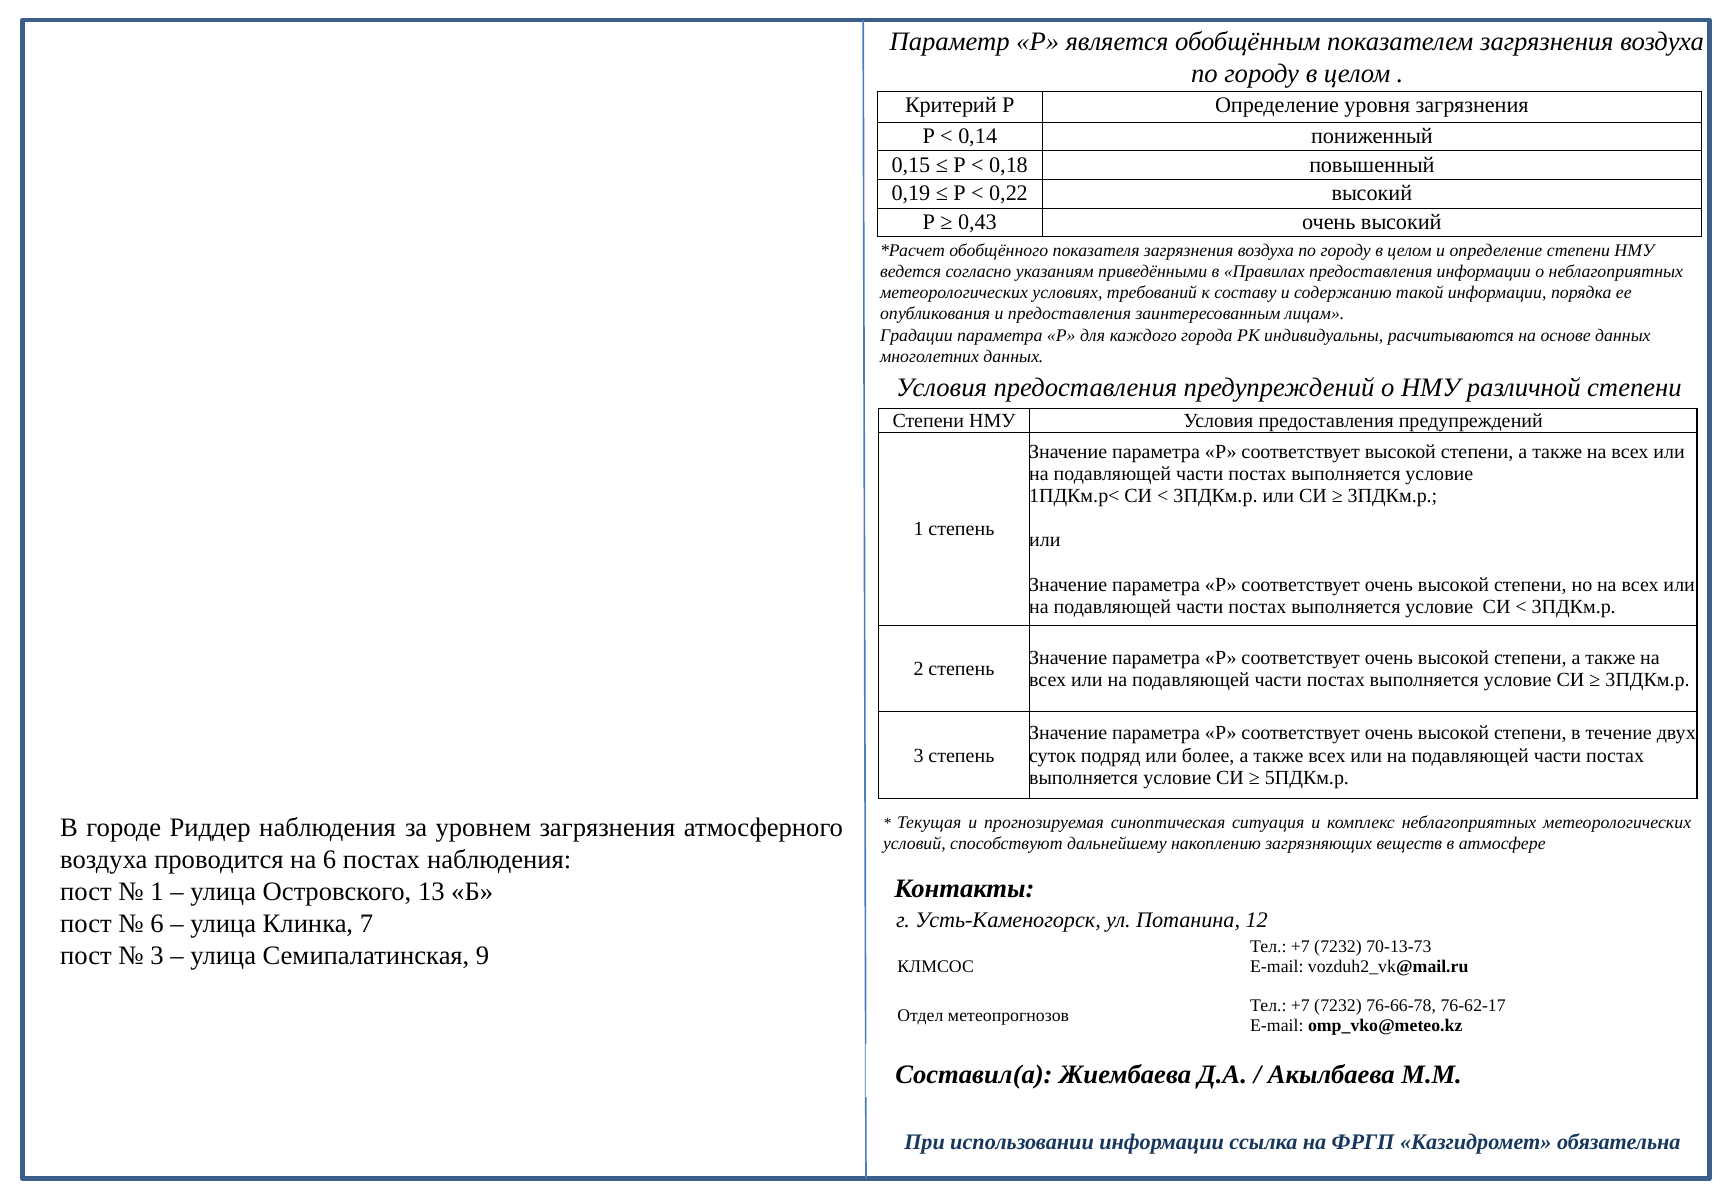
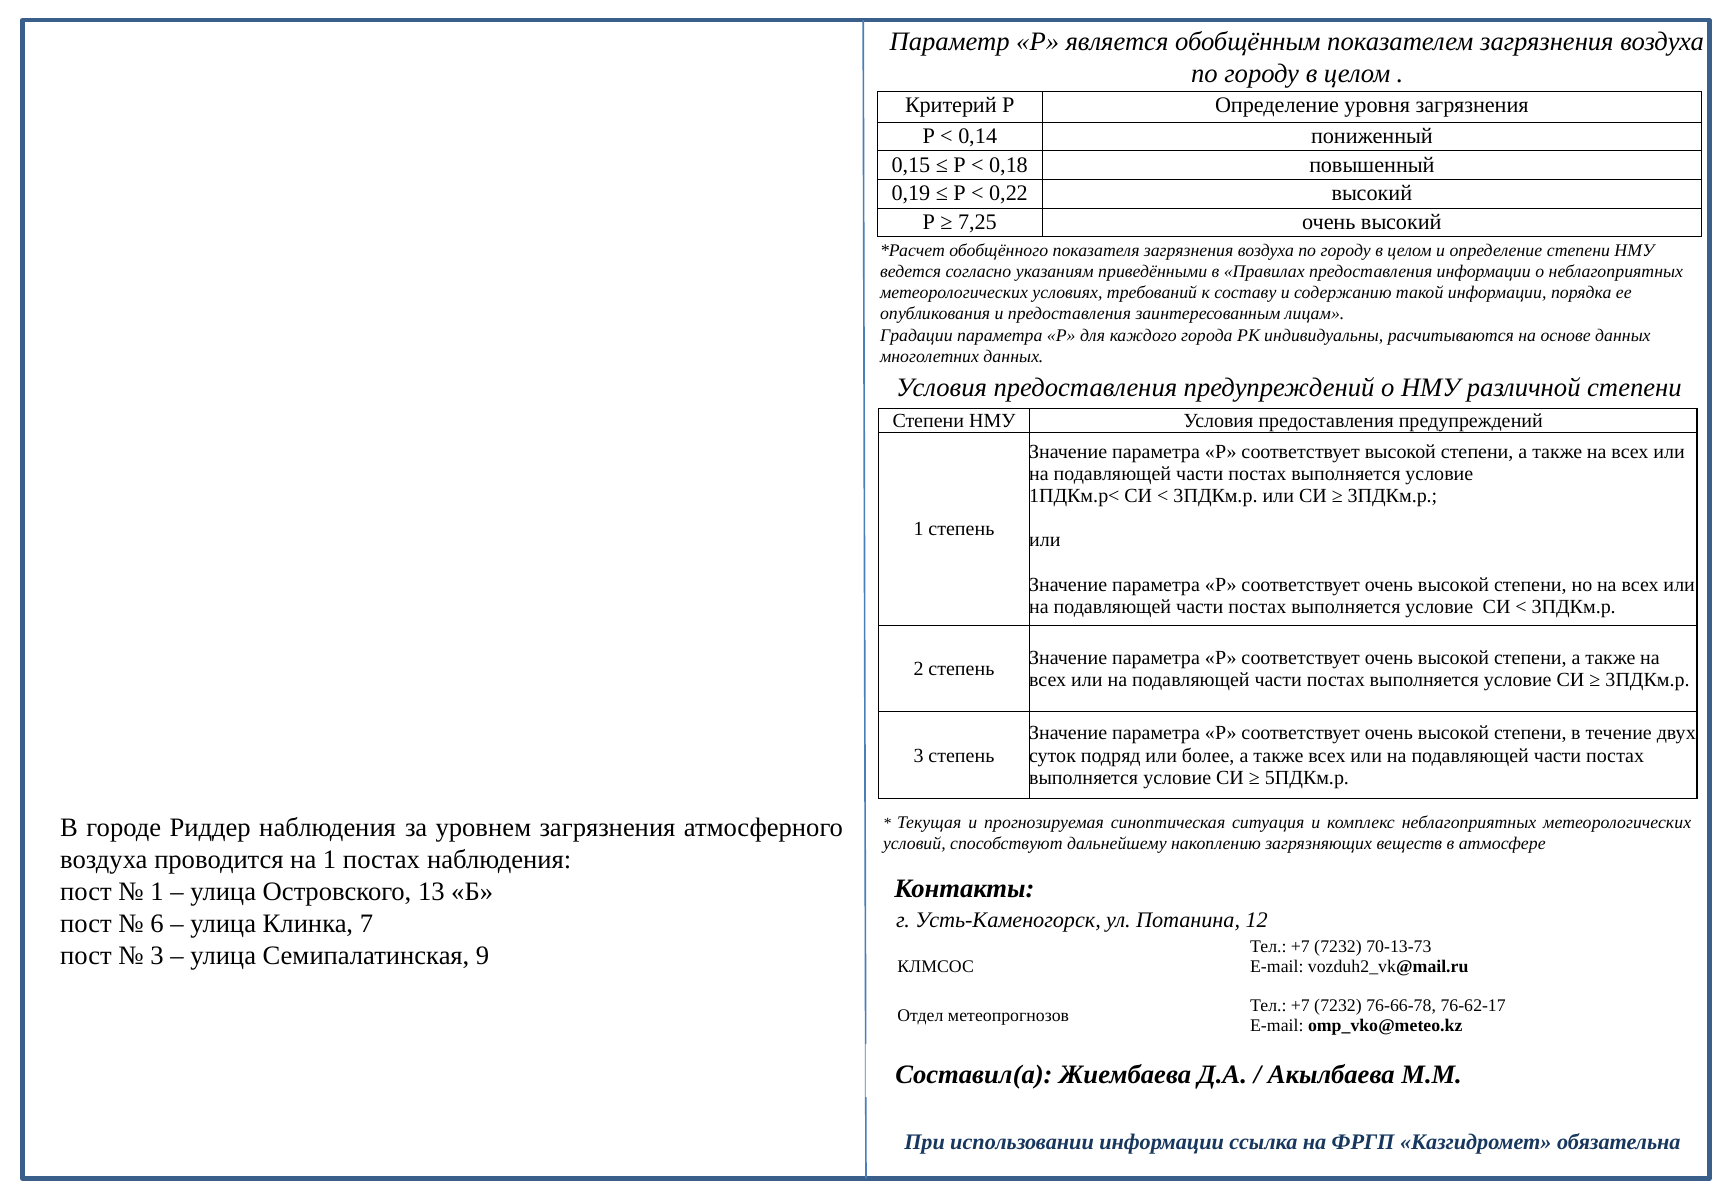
0,43: 0,43 -> 7,25 (977, 222)
на 6: 6 -> 1 (330, 860)
